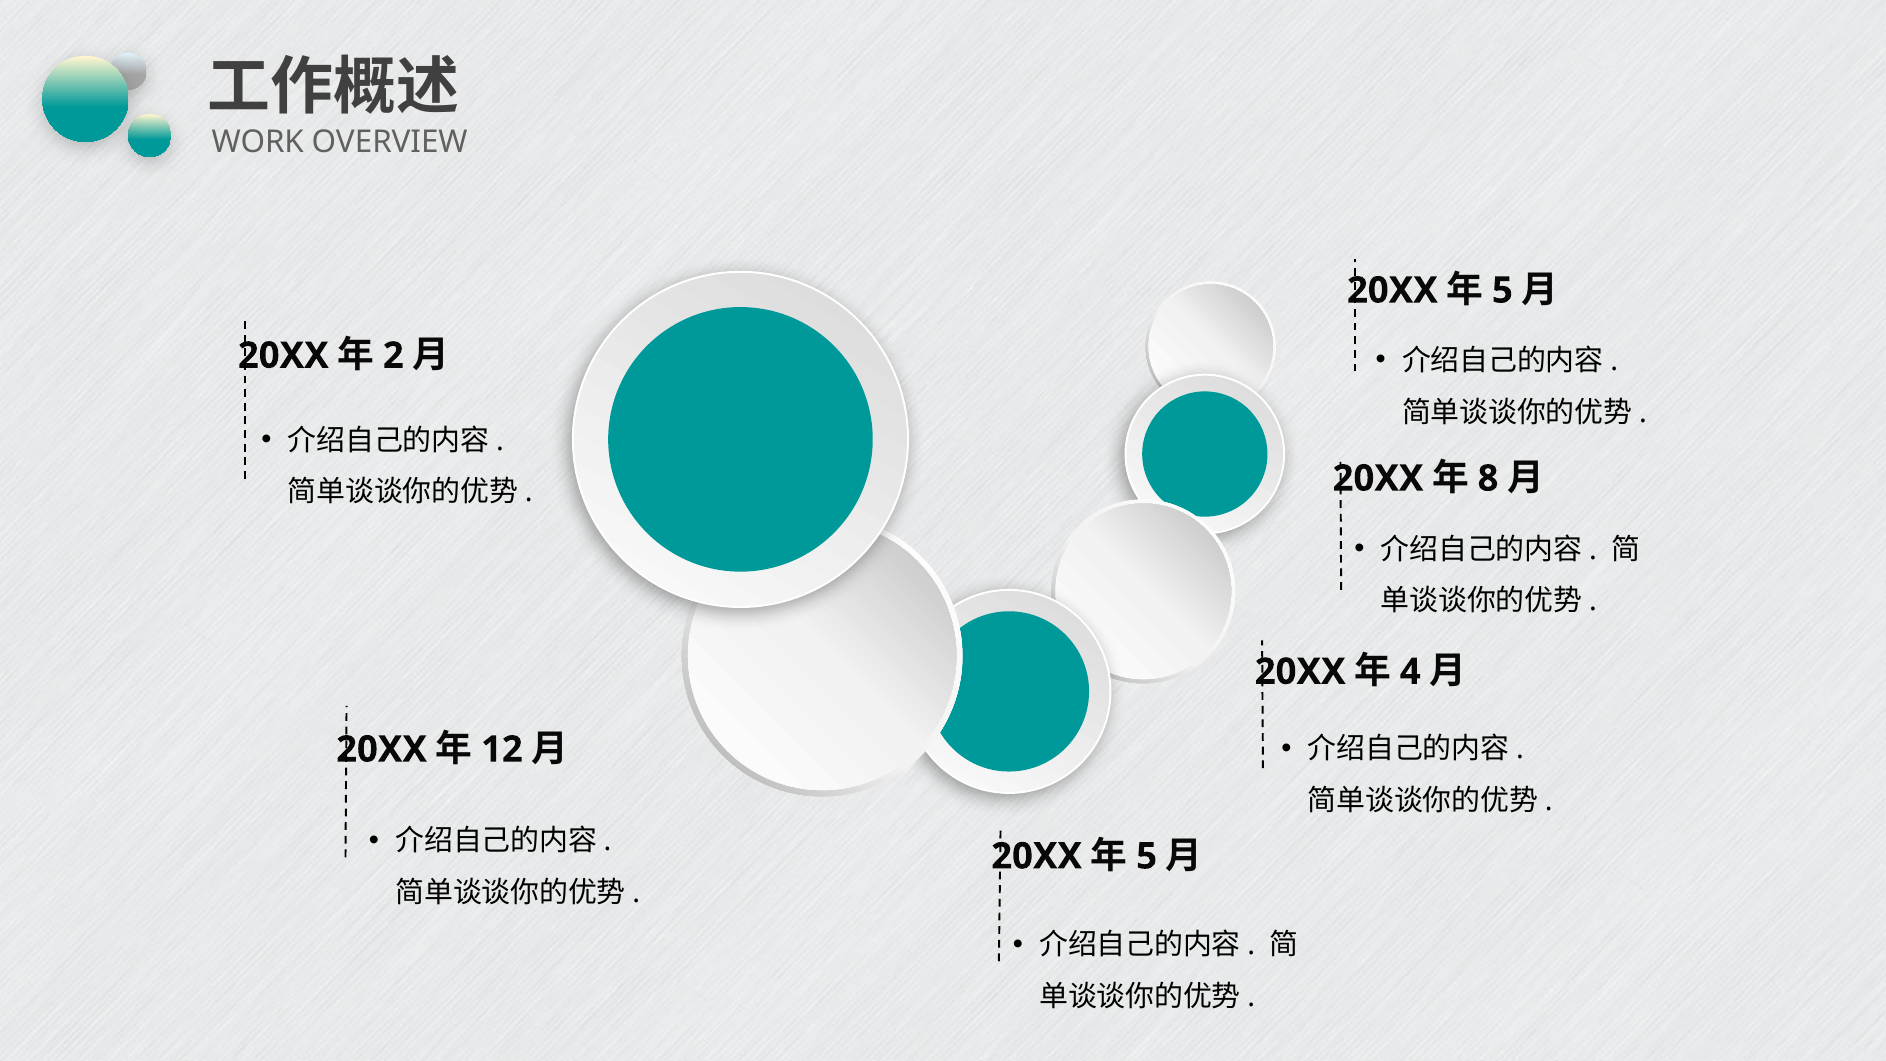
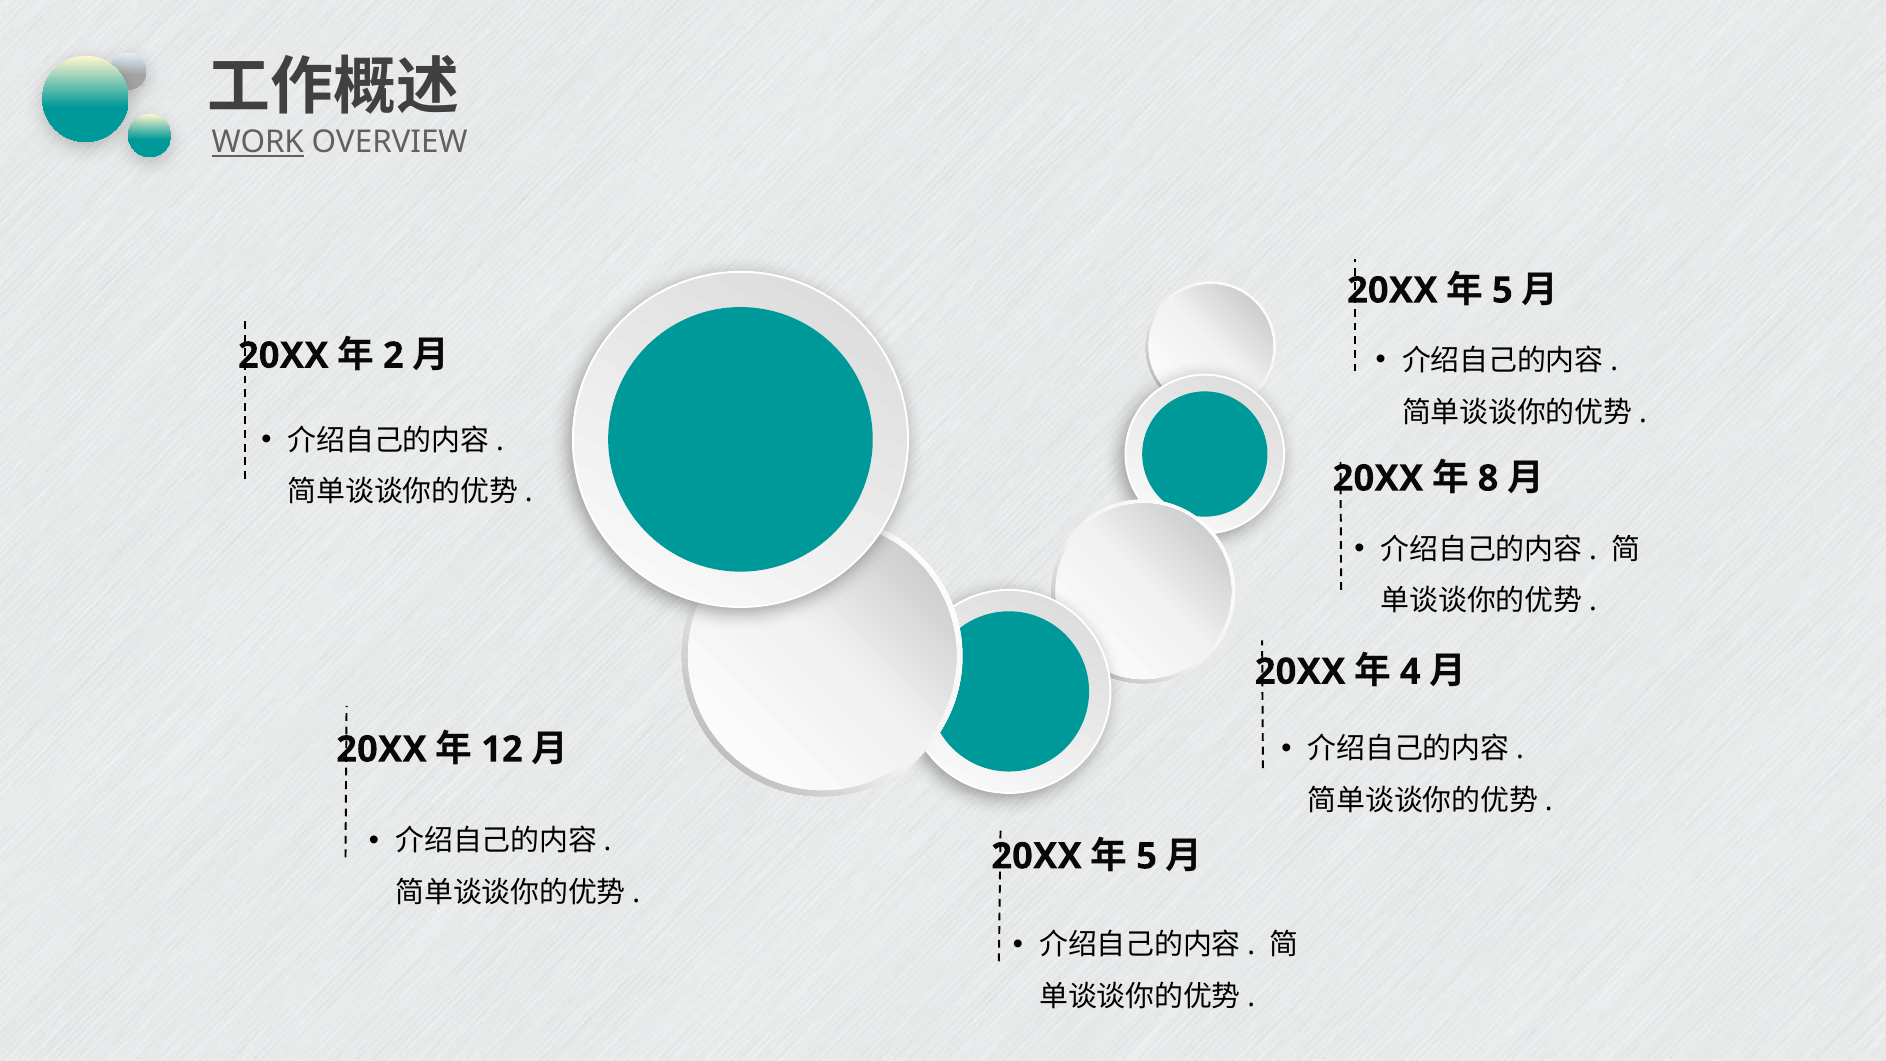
WORK underline: none -> present (258, 142)
